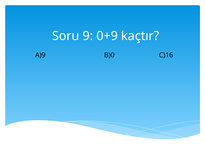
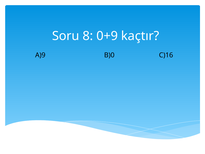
9: 9 -> 8 (88, 36)
